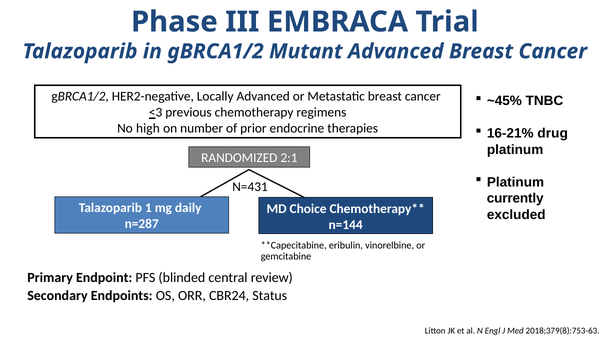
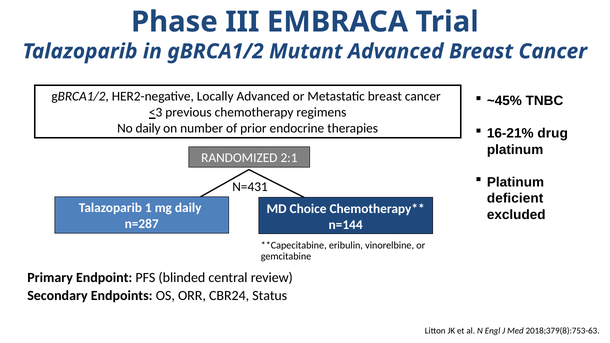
No high: high -> daily (148, 129)
currently: currently -> deficient (515, 199)
